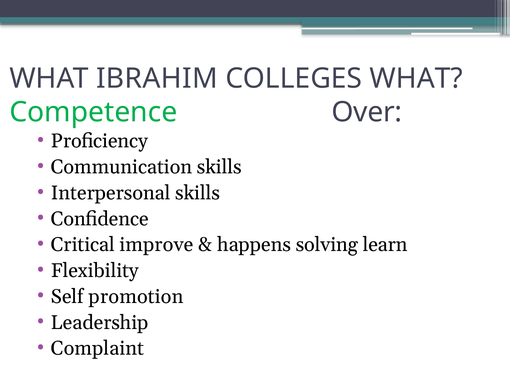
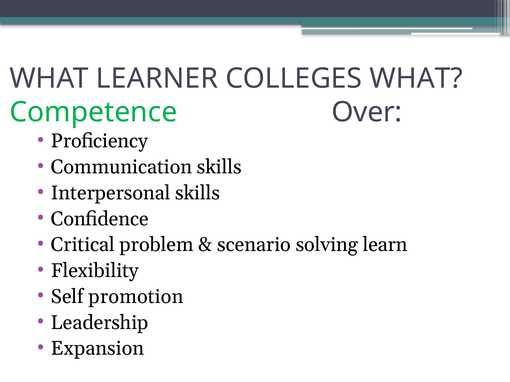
IBRAHIM: IBRAHIM -> LEARNER (157, 78)
improve: improve -> problem (157, 245)
happens: happens -> scenario (254, 245)
Complaint: Complaint -> Expansion (98, 349)
